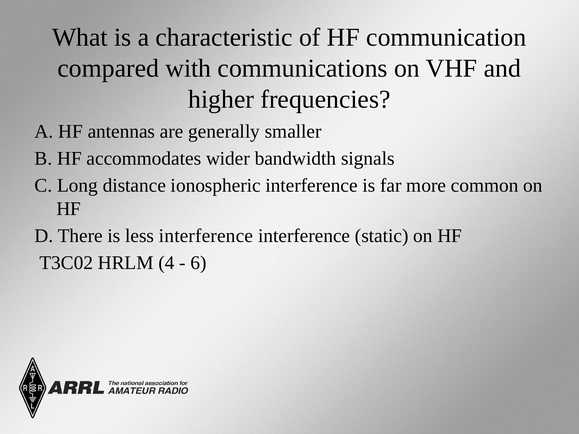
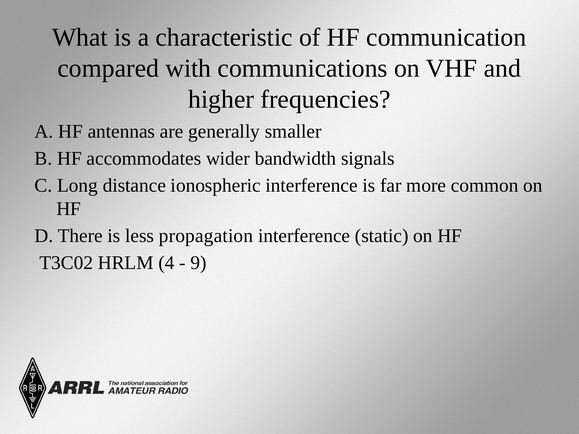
less interference: interference -> propagation (206, 236)
6: 6 -> 9 (199, 263)
